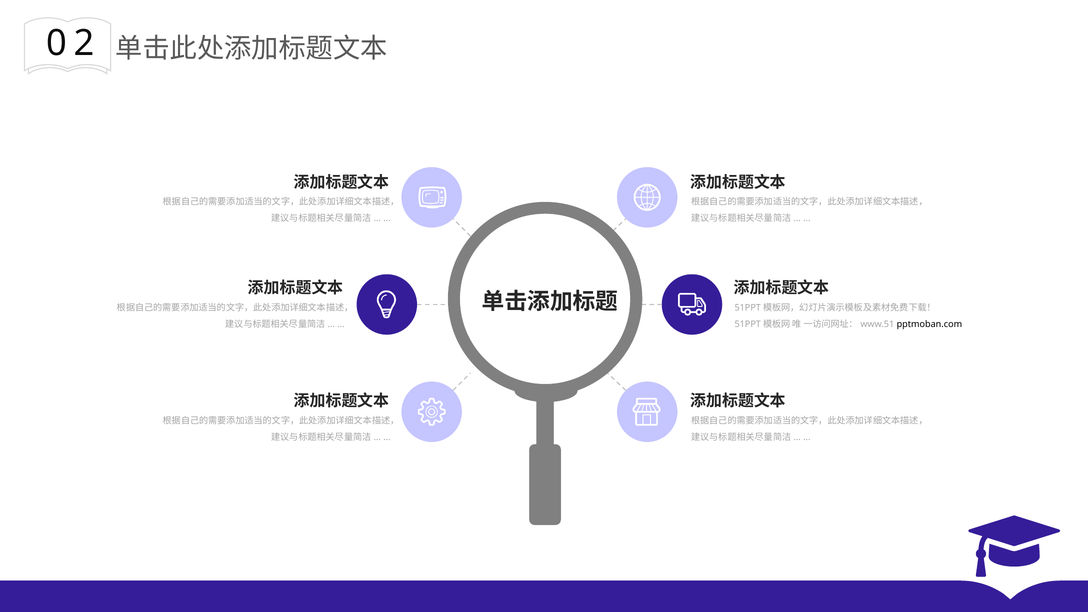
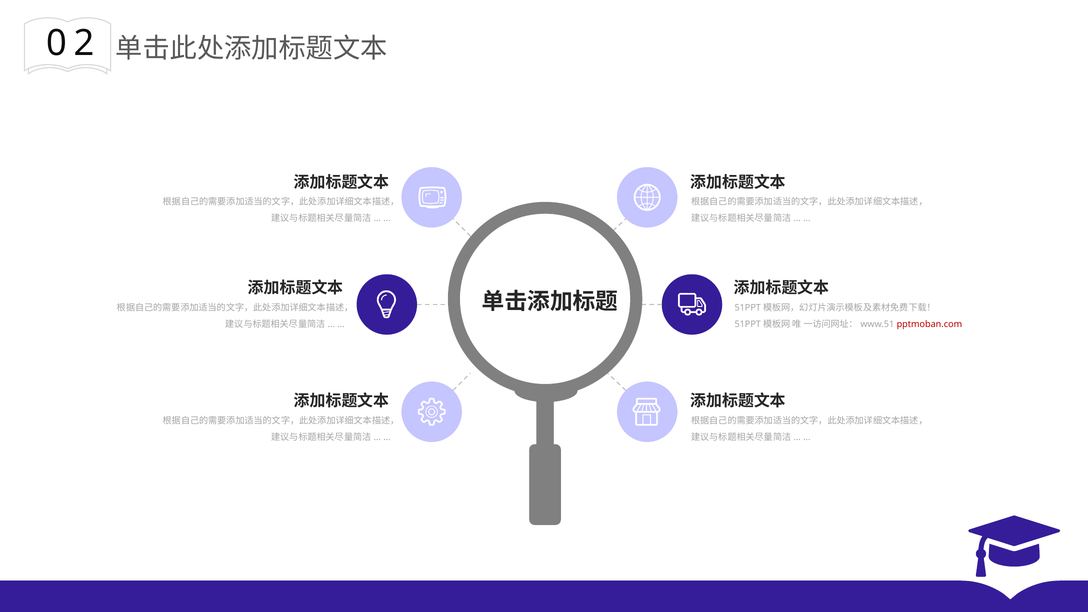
pptmoban.com colour: black -> red (929, 324)
